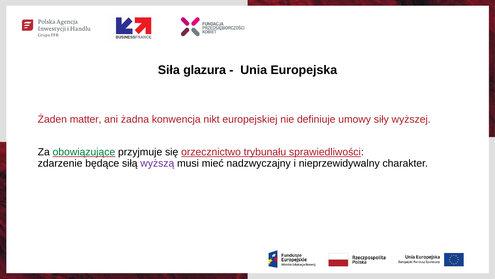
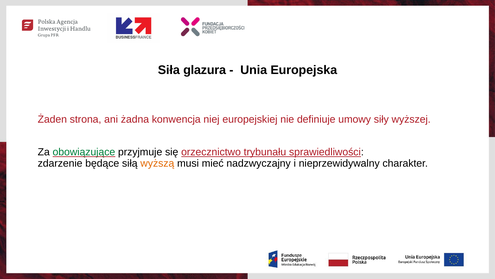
matter: matter -> strona (86, 119)
nikt: nikt -> niej (212, 119)
wyższą colour: purple -> orange (157, 163)
